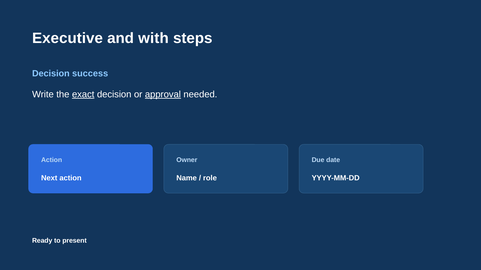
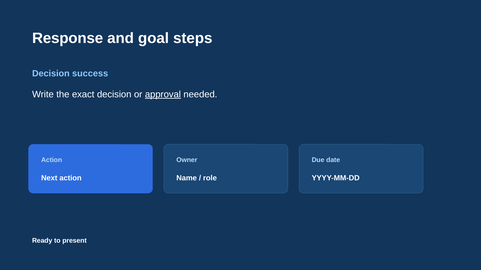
Executive: Executive -> Response (68, 38)
with: with -> goal (154, 38)
exact underline: present -> none (83, 94)
